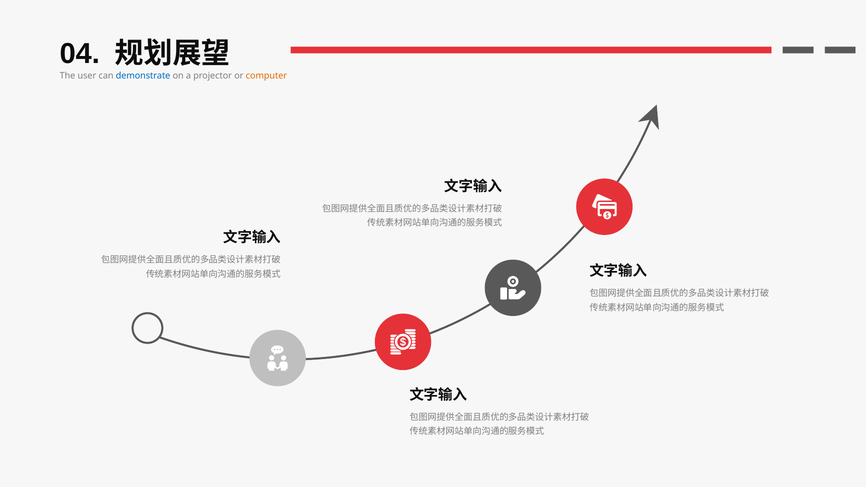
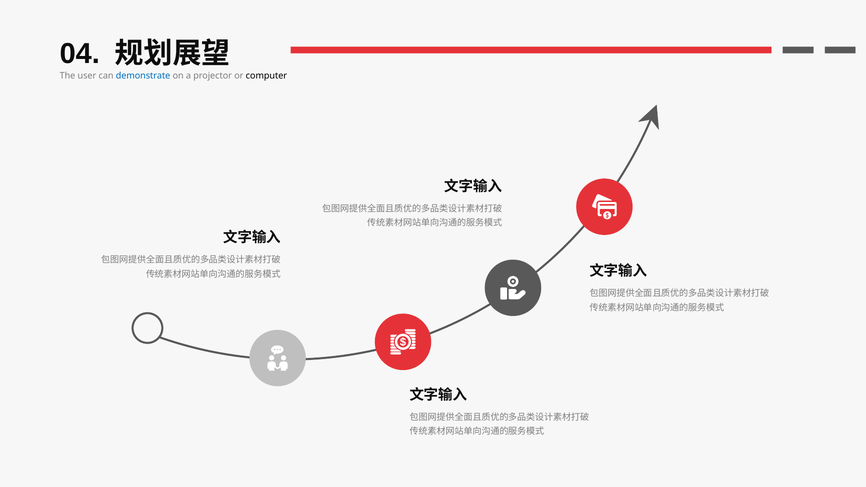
computer colour: orange -> black (266, 76)
